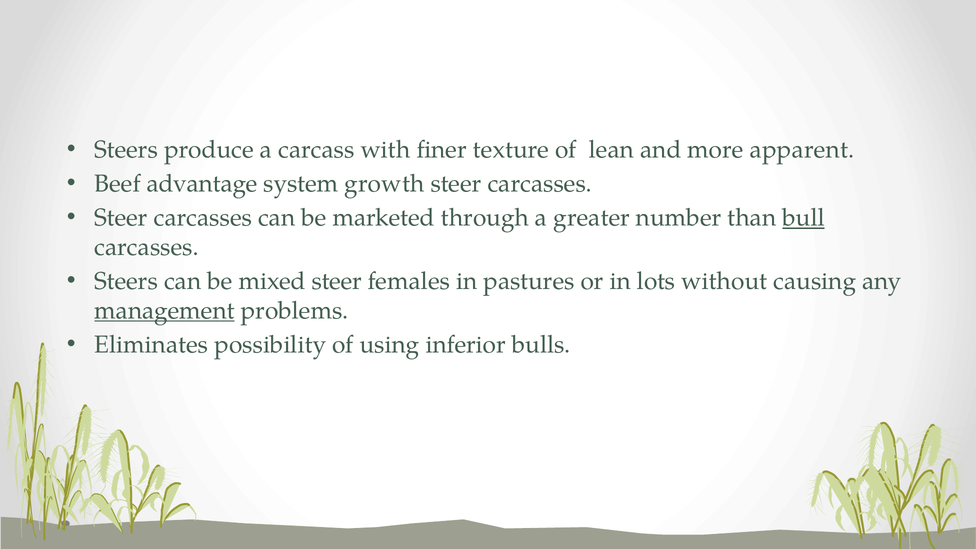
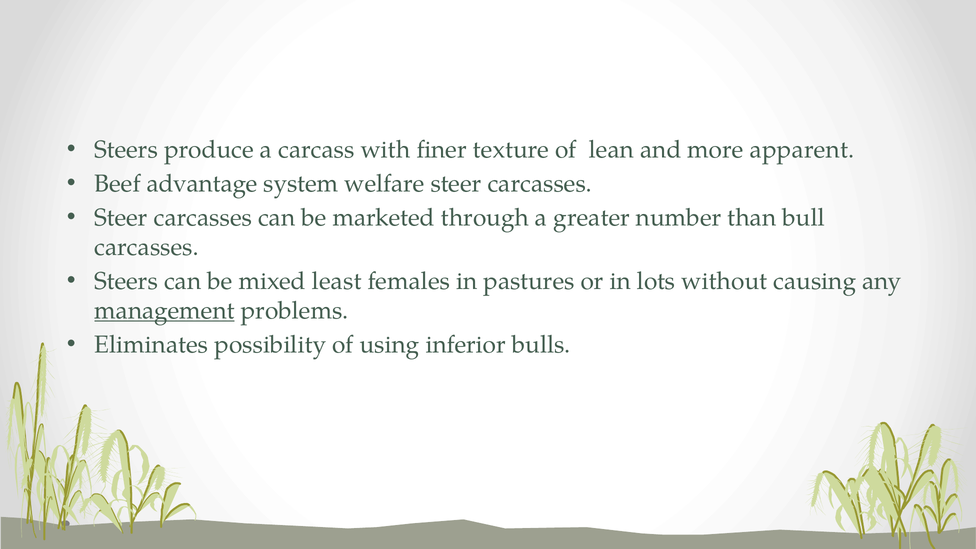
growth: growth -> welfare (385, 184)
bull underline: present -> none (804, 218)
mixed steer: steer -> least (337, 281)
